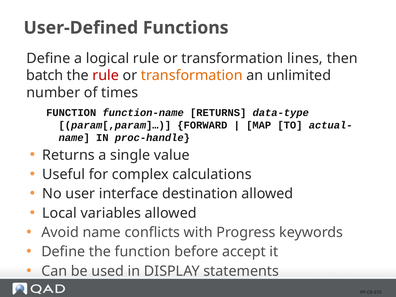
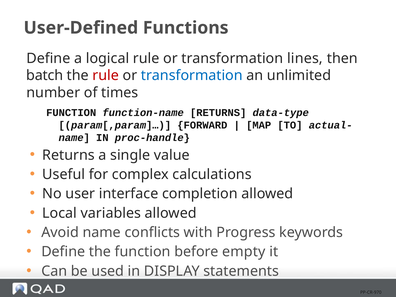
transformation colour: orange -> blue (192, 75)
destination: destination -> completion (200, 194)
accept: accept -> empty (244, 252)
